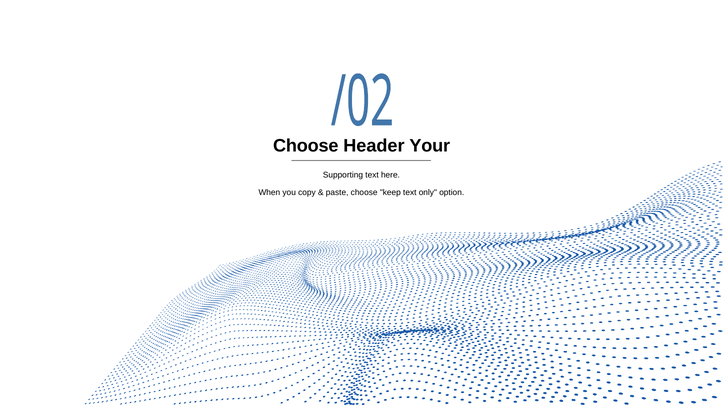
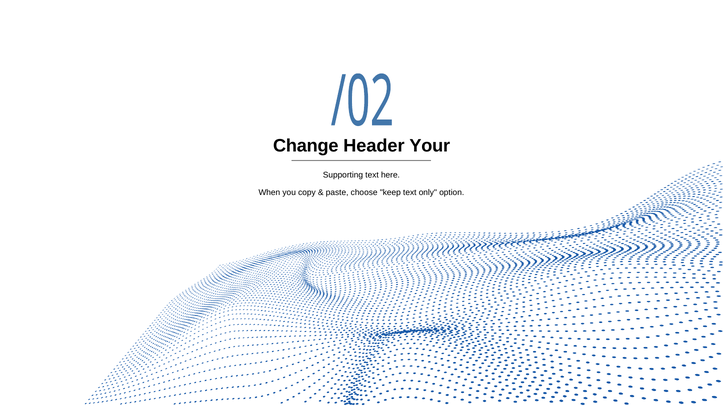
Choose: Choose -> Change (306, 146)
